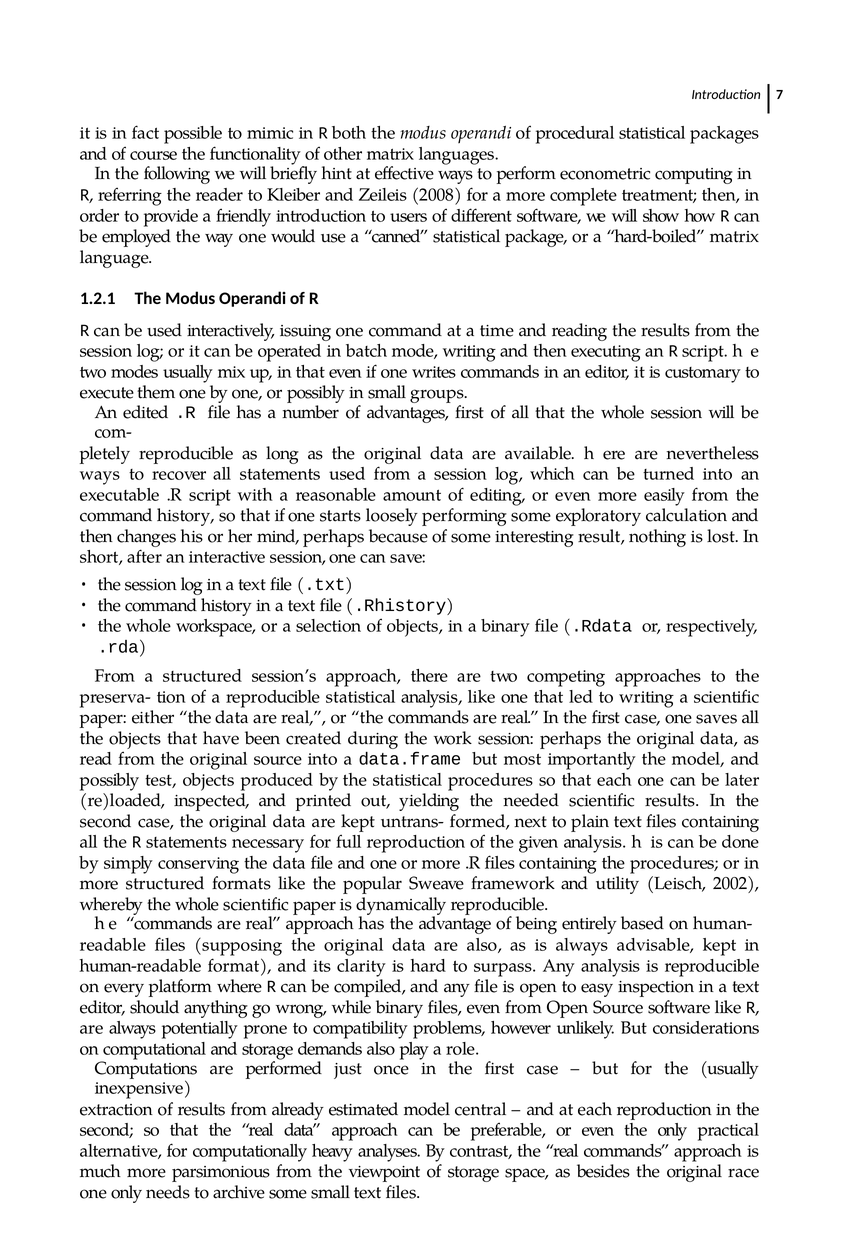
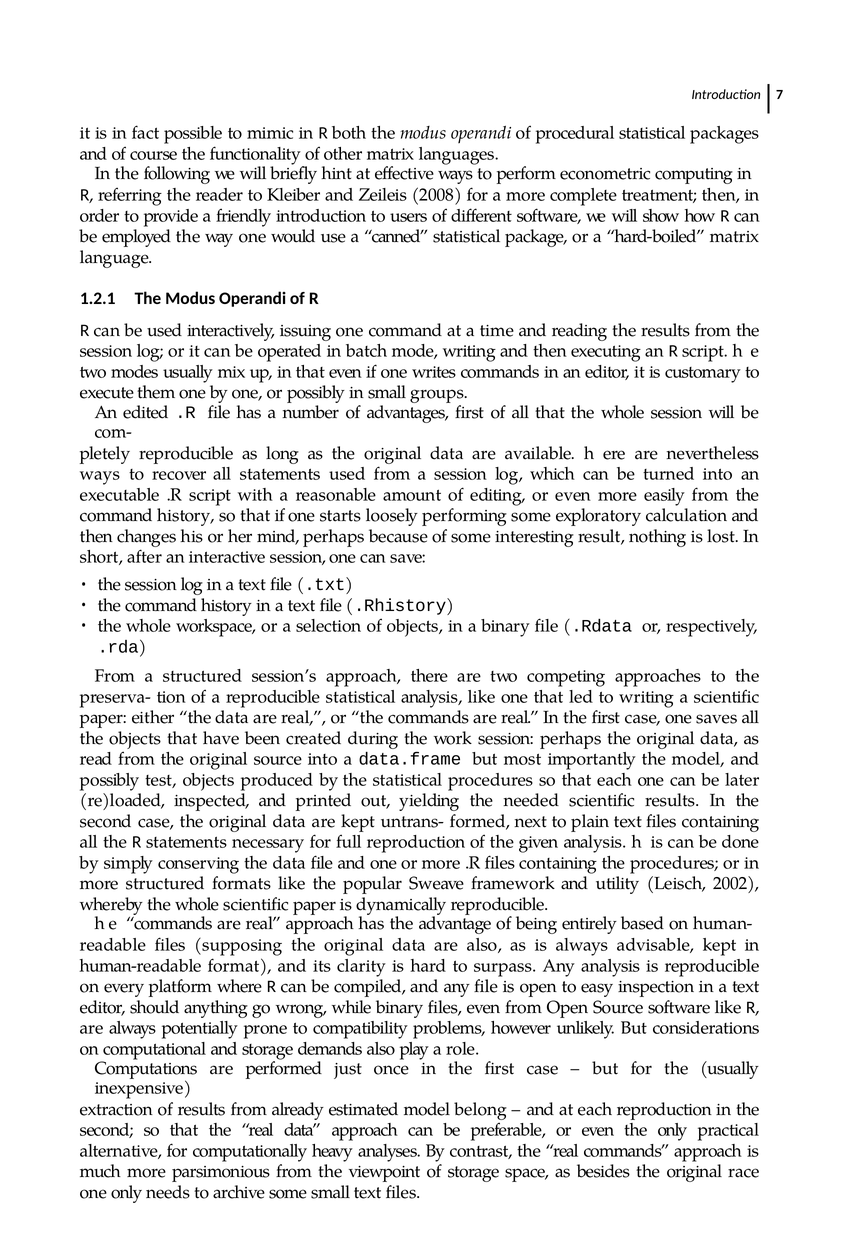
central: central -> belong (481, 1110)
